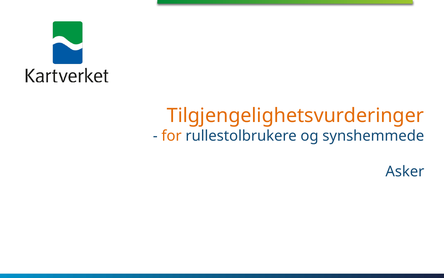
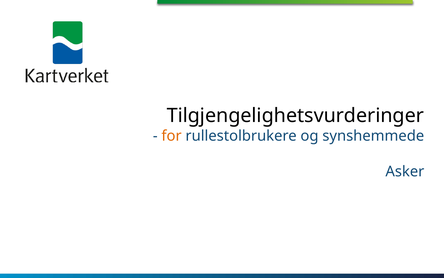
Tilgjengelighetsvurderinger colour: orange -> black (295, 115)
